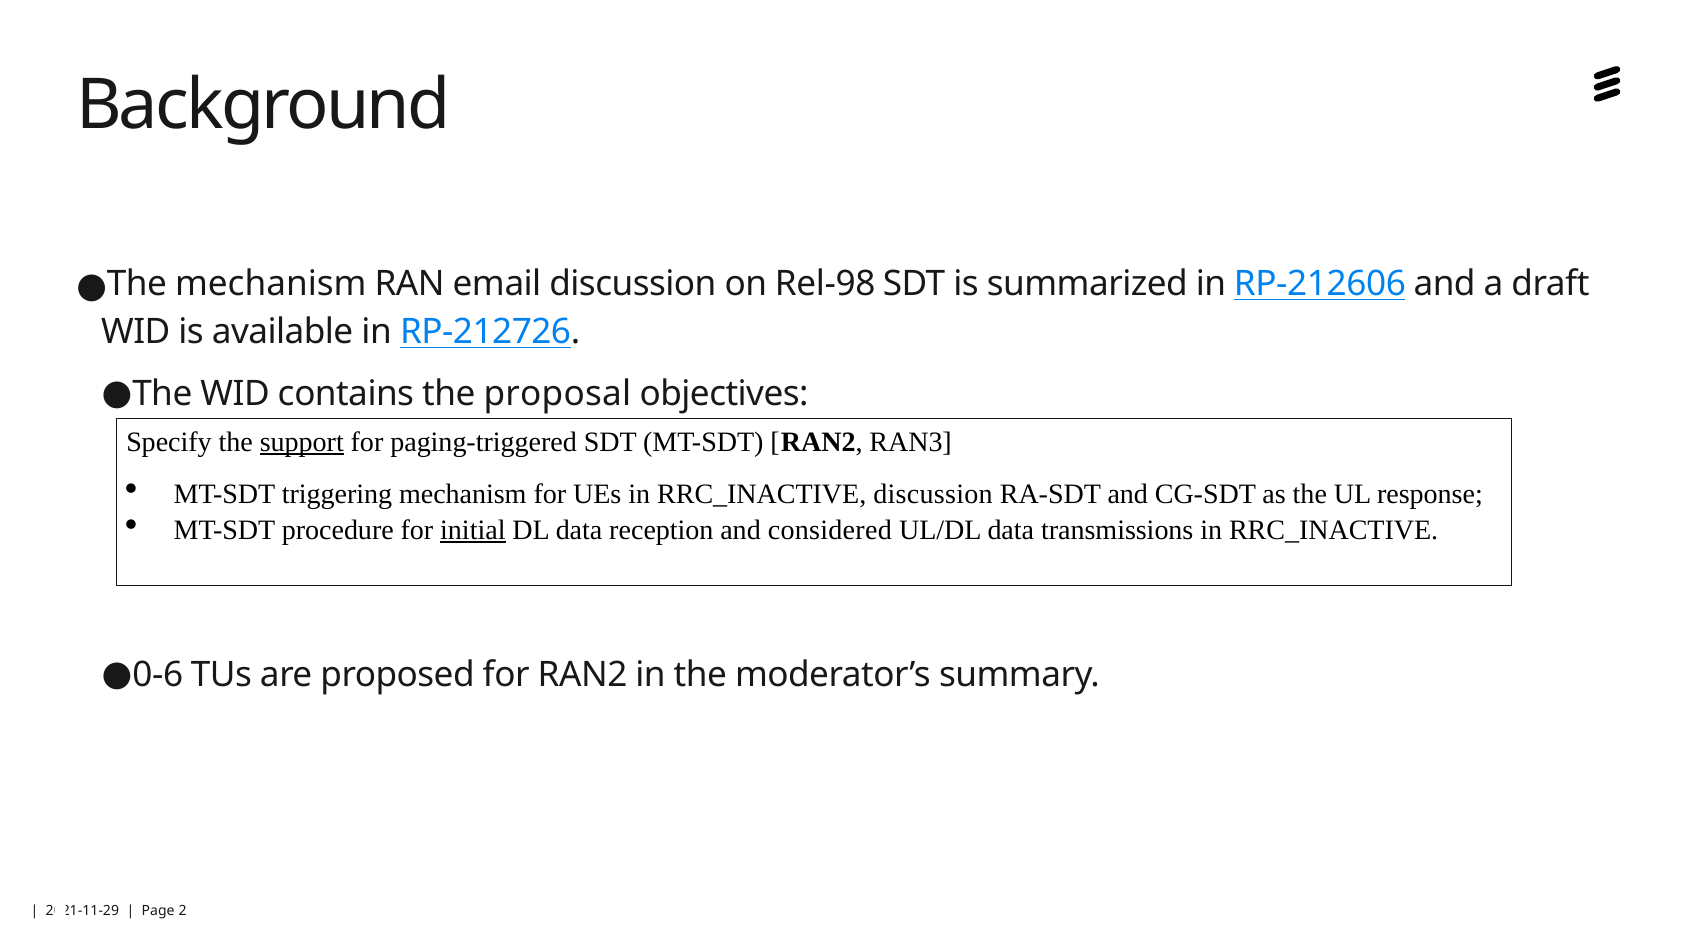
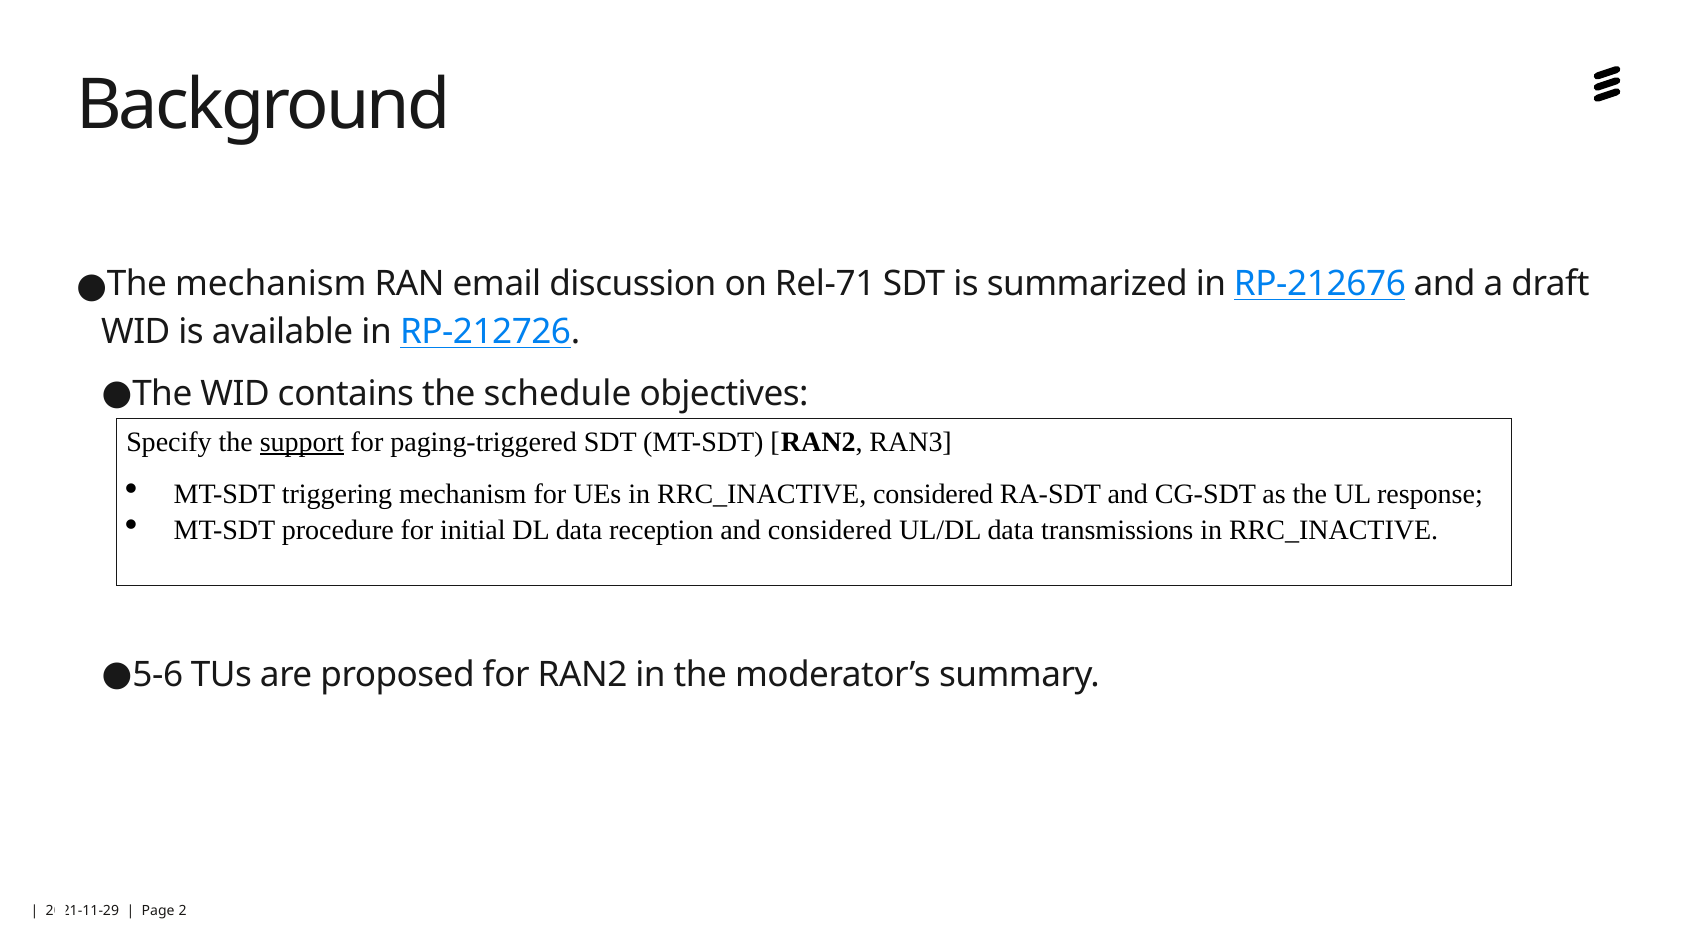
Rel-98: Rel-98 -> Rel-71 (825, 284)
RP-212606: RP-212606 -> RP-212676 (1320, 284)
proposal: proposal -> schedule (557, 394)
RRC_INACTIVE discussion: discussion -> considered (933, 494)
initial underline: present -> none (473, 530)
0-6: 0-6 -> 5-6 (158, 675)
